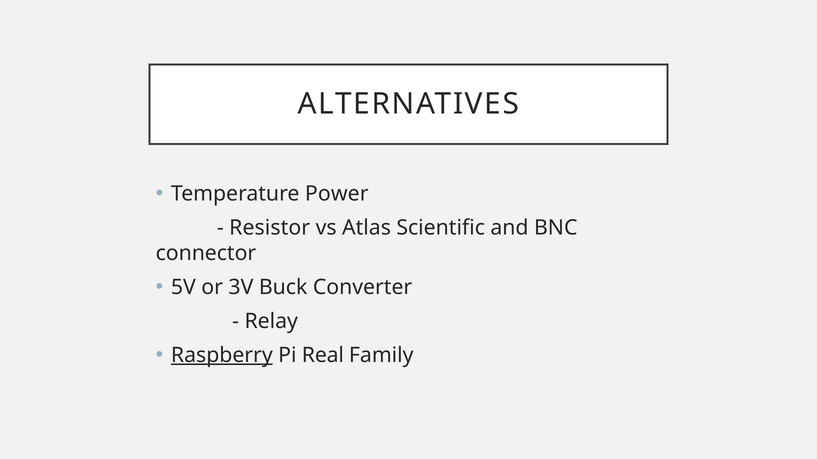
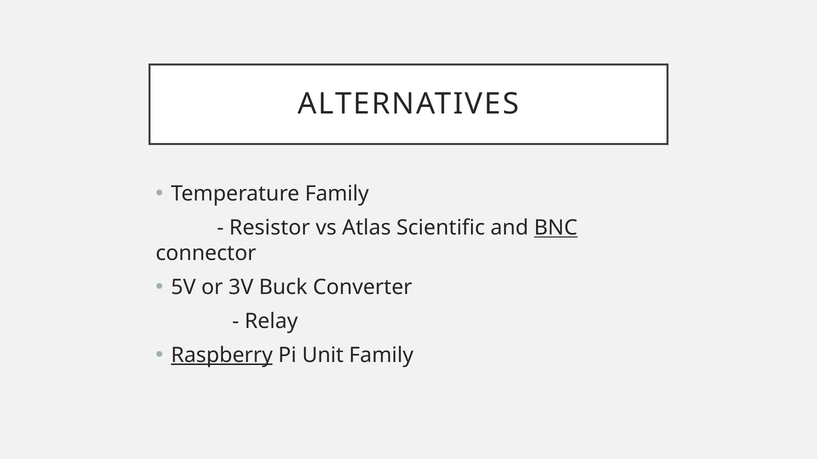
Temperature Power: Power -> Family (337, 194)
BNC underline: none -> present (556, 228)
Real: Real -> Unit (323, 356)
